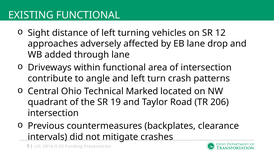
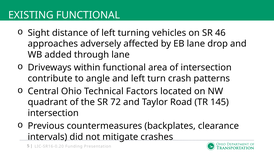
12: 12 -> 46 (220, 33)
Marked: Marked -> Factors (142, 91)
19: 19 -> 72 (116, 102)
206: 206 -> 145 (220, 102)
